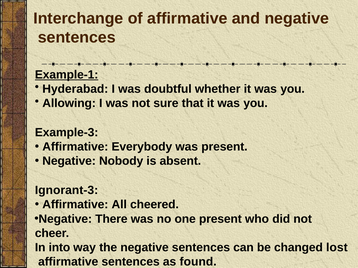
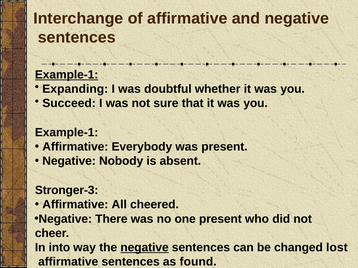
Hyderabad: Hyderabad -> Expanding (75, 89)
Allowing: Allowing -> Succeed (69, 103)
Example-3: Example-3 -> Example-1 (67, 133)
Ignorant-3: Ignorant-3 -> Stronger-3 (67, 191)
negative underline: none -> present (145, 248)
